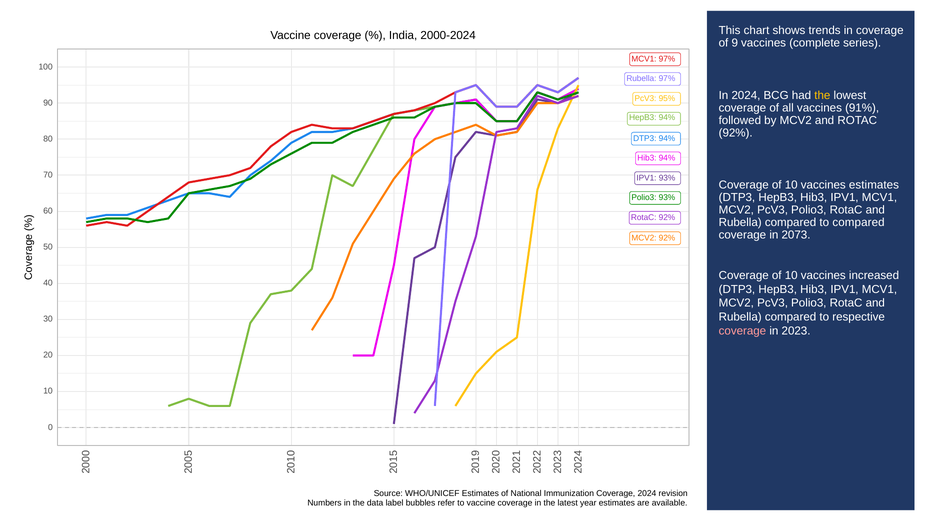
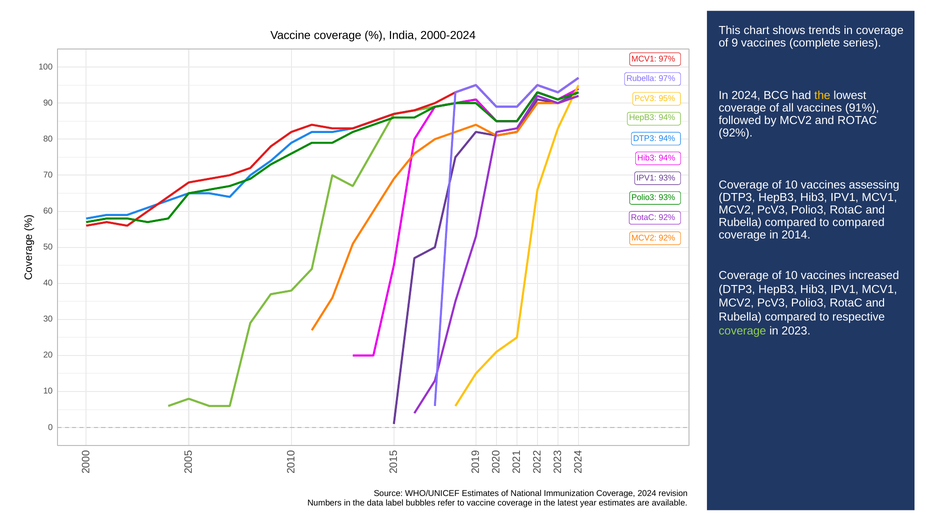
vaccines estimates: estimates -> assessing (874, 185)
2073: 2073 -> 2014 (796, 235)
coverage colour: pink -> light green (742, 331)
